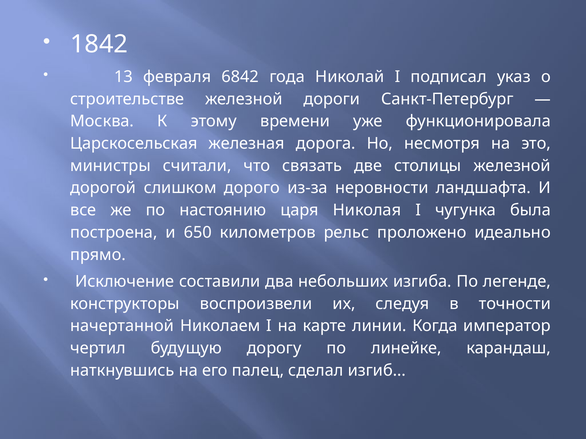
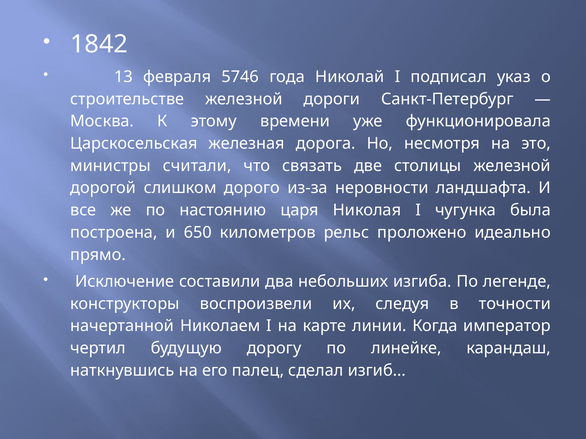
6842: 6842 -> 5746 (240, 77)
